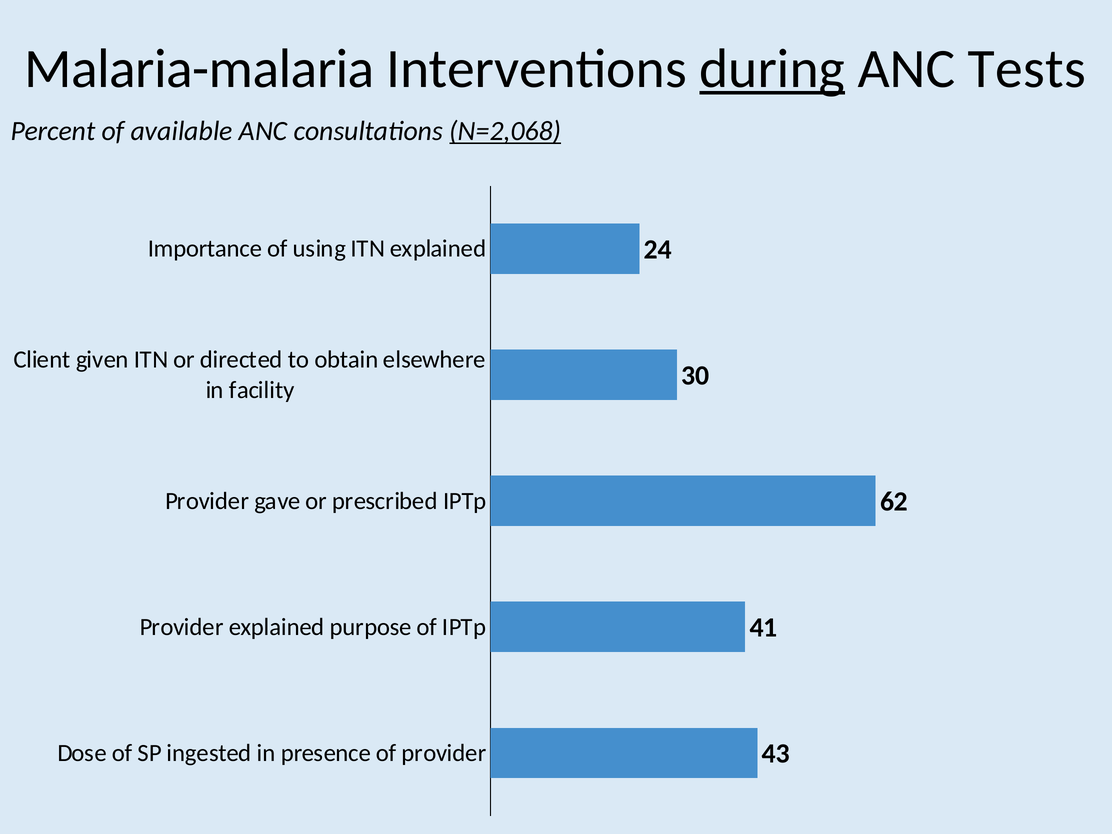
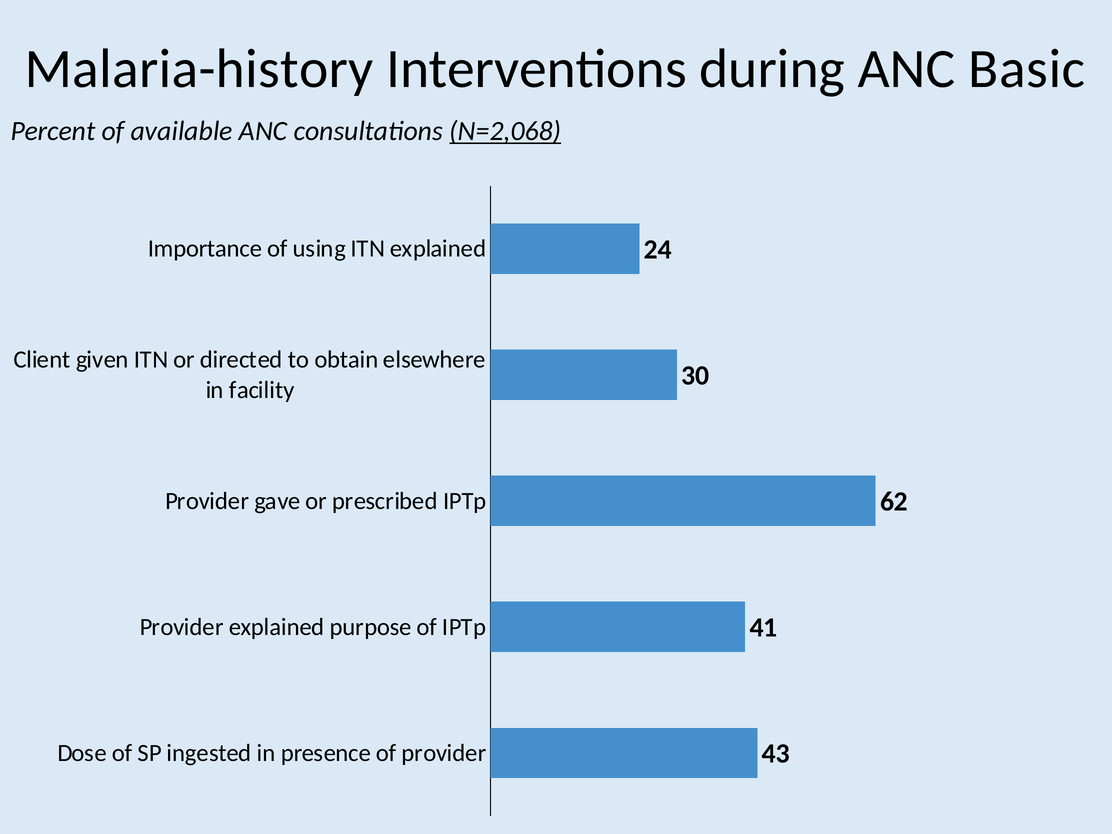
Malaria-malaria: Malaria-malaria -> Malaria-history (199, 69)
during underline: present -> none (772, 69)
Tests: Tests -> Basic (1027, 69)
